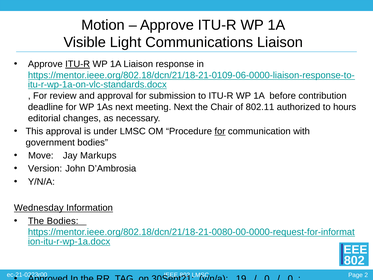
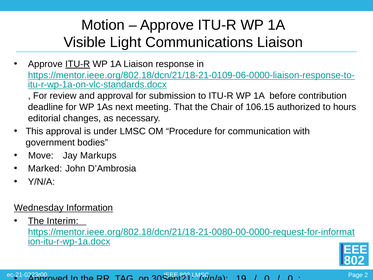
meeting Next: Next -> That (183, 107)
802.11: 802.11 -> 106.15 (260, 107)
for underline: present -> none (220, 131)
Version: Version -> Marked (45, 169)
The Bodies: Bodies -> Interim (63, 221)
